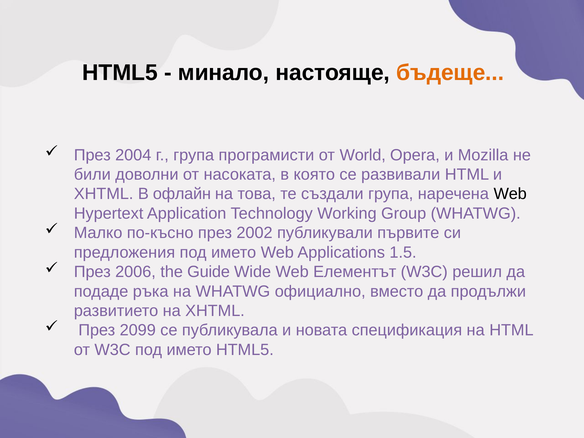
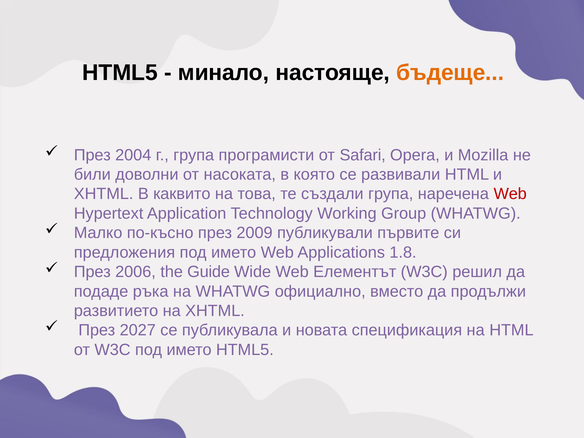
World: World -> Safari (363, 155)
офлайн: офлайн -> каквито (182, 194)
Web colour: black -> red (510, 194)
2002: 2002 -> 2009 (255, 233)
1.5: 1.5 -> 1.8 (403, 252)
2099: 2099 -> 2027 (138, 330)
